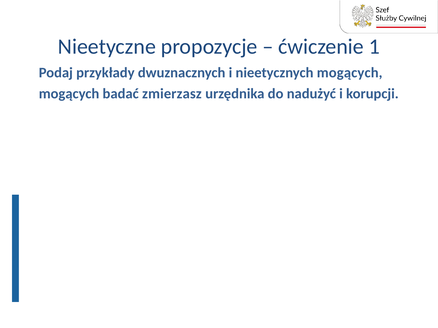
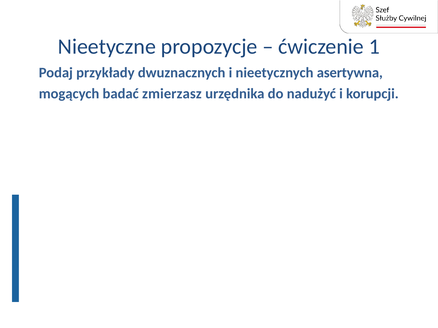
nieetycznych mogących: mogących -> asertywna (350, 73)
